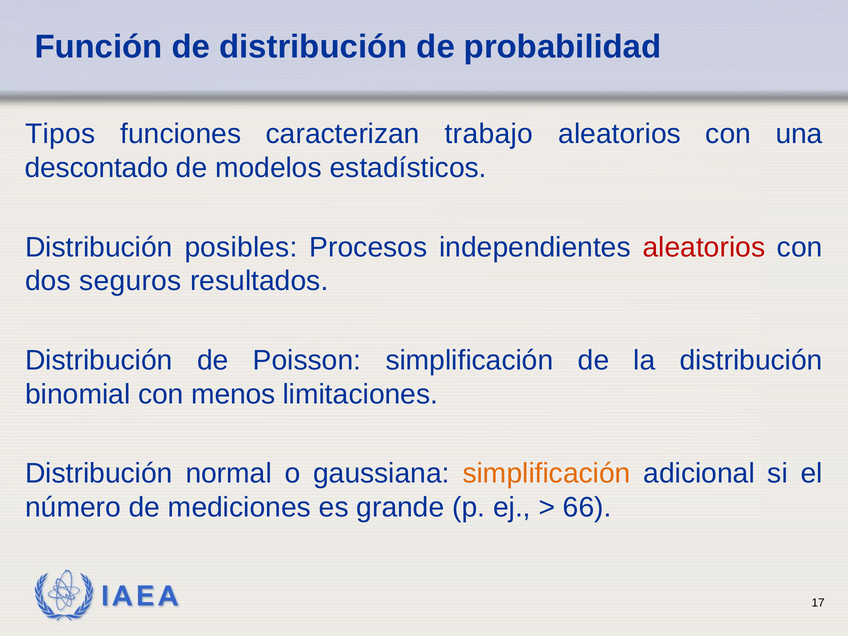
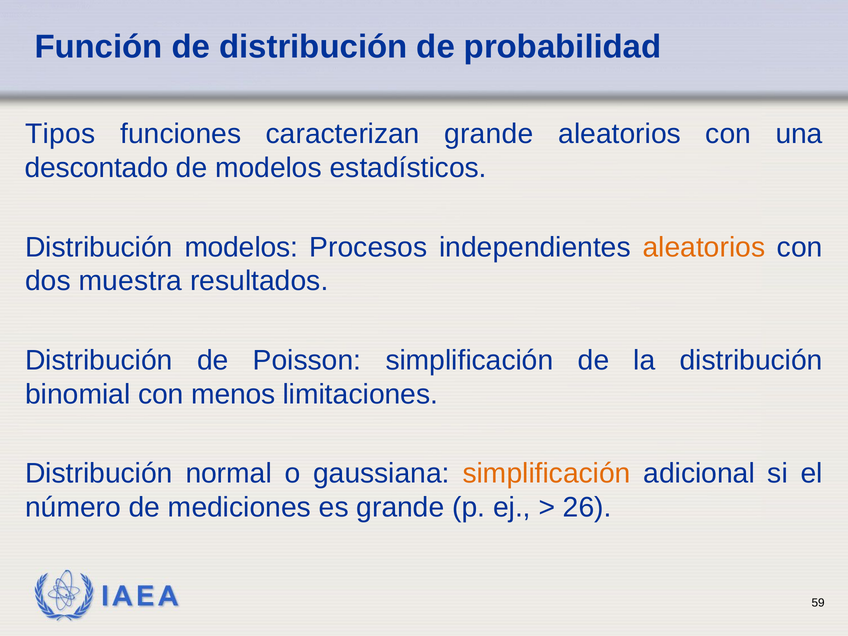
caracterizan trabajo: trabajo -> grande (489, 134)
Distribución posibles: posibles -> modelos (241, 247)
aleatorios colour: red -> orange (704, 247)
seguros: seguros -> muestra (130, 281)
66: 66 -> 26 (587, 507)
17: 17 -> 59 (818, 603)
